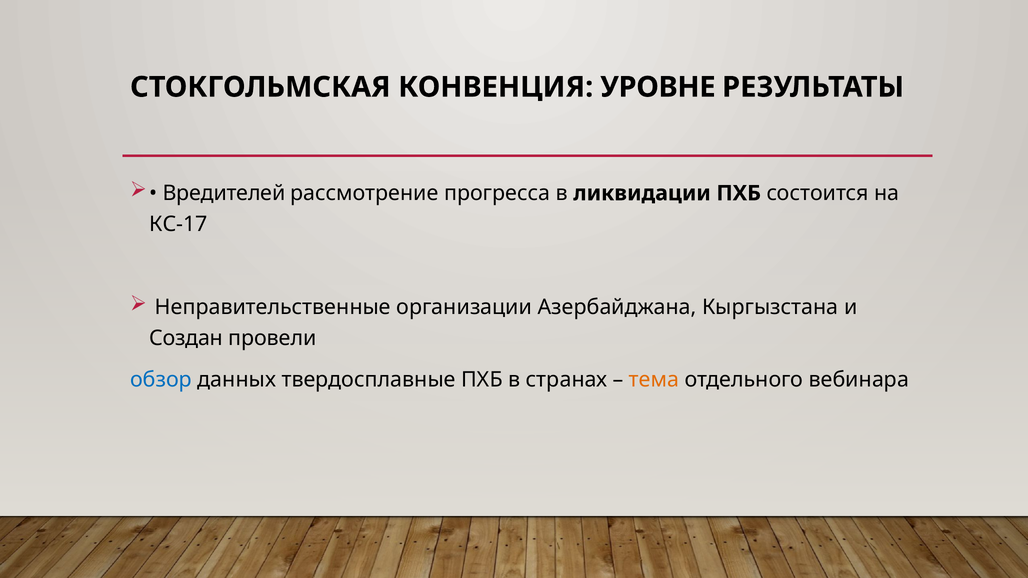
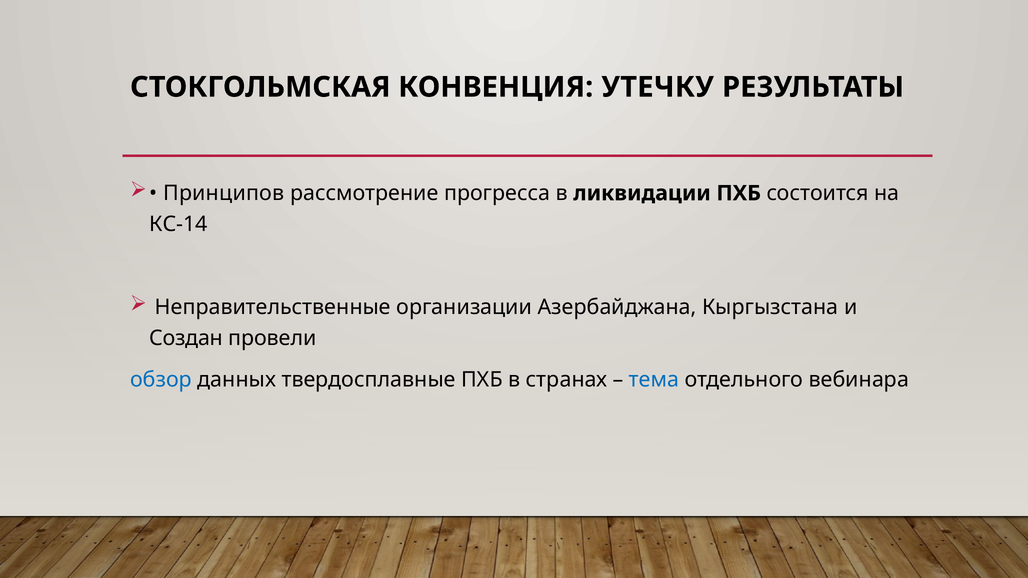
УРОВНЕ: УРОВНЕ -> УТЕЧКУ (658, 87)
Вредителей: Вредителей -> Принципов (224, 193)
КС-17: КС-17 -> КС-14 (178, 224)
тема colour: orange -> blue (654, 380)
